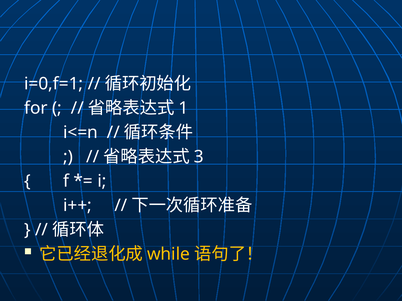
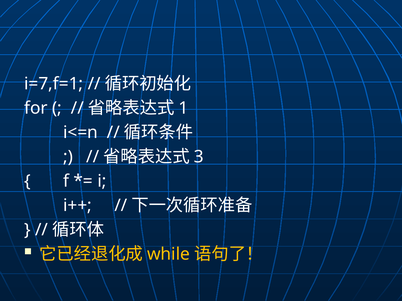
i=0,f=1: i=0,f=1 -> i=7,f=1 (54, 84)
